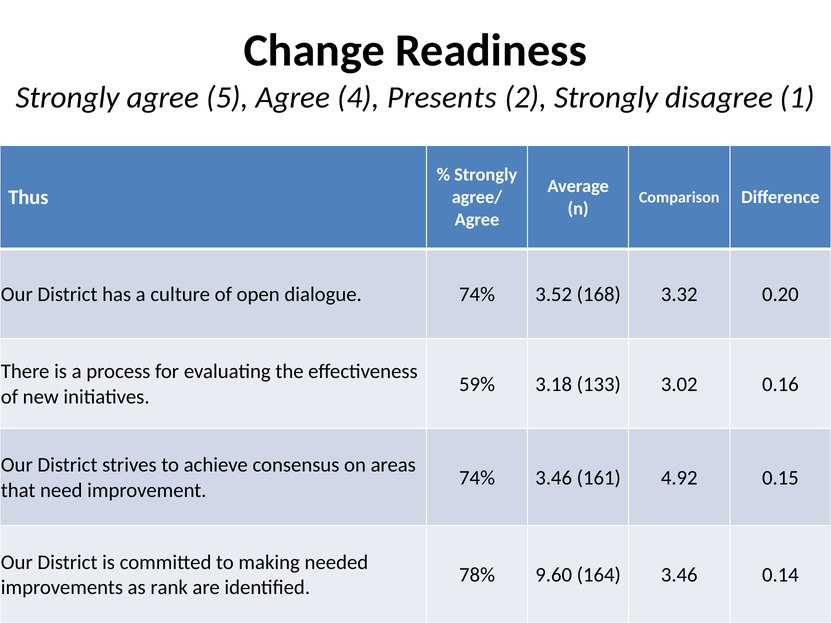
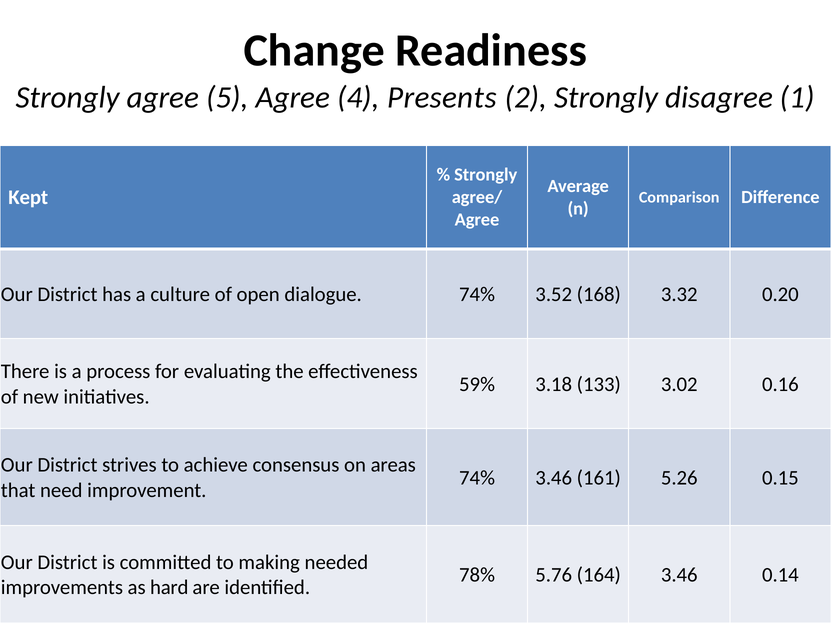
Thus: Thus -> Kept (28, 197)
4.92: 4.92 -> 5.26 (679, 478)
9.60: 9.60 -> 5.76 (554, 575)
rank: rank -> hard (169, 588)
